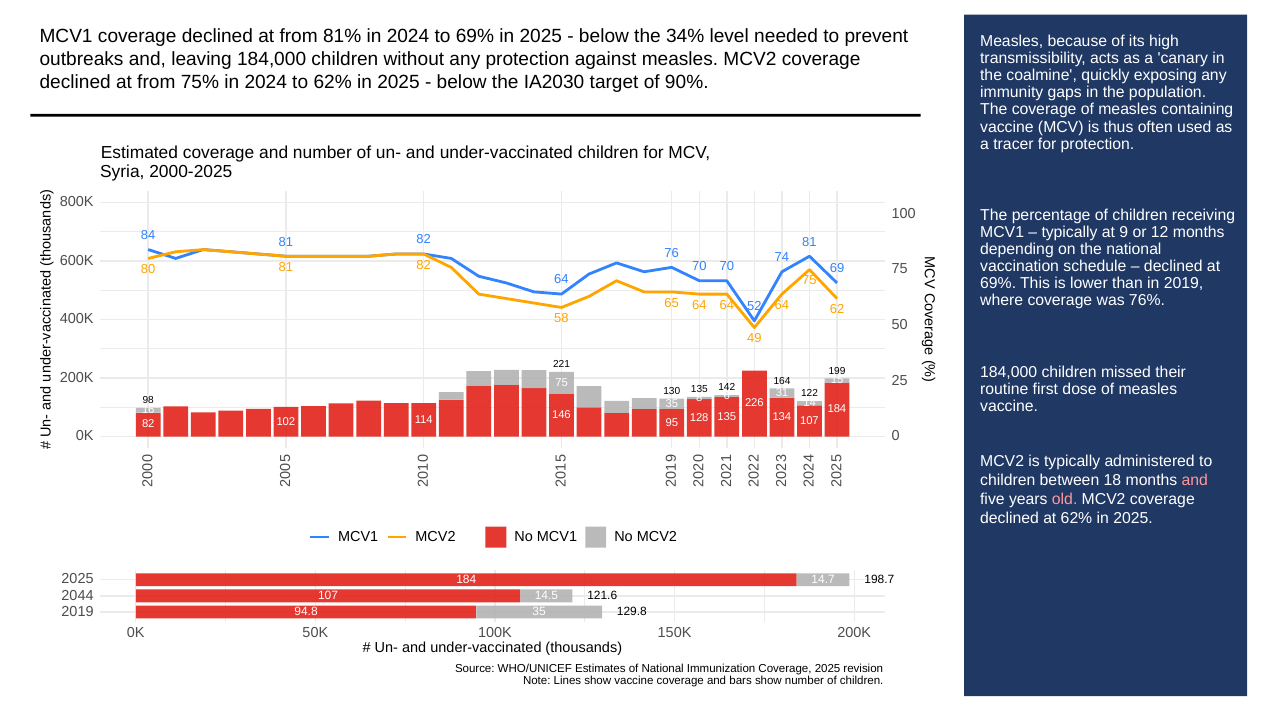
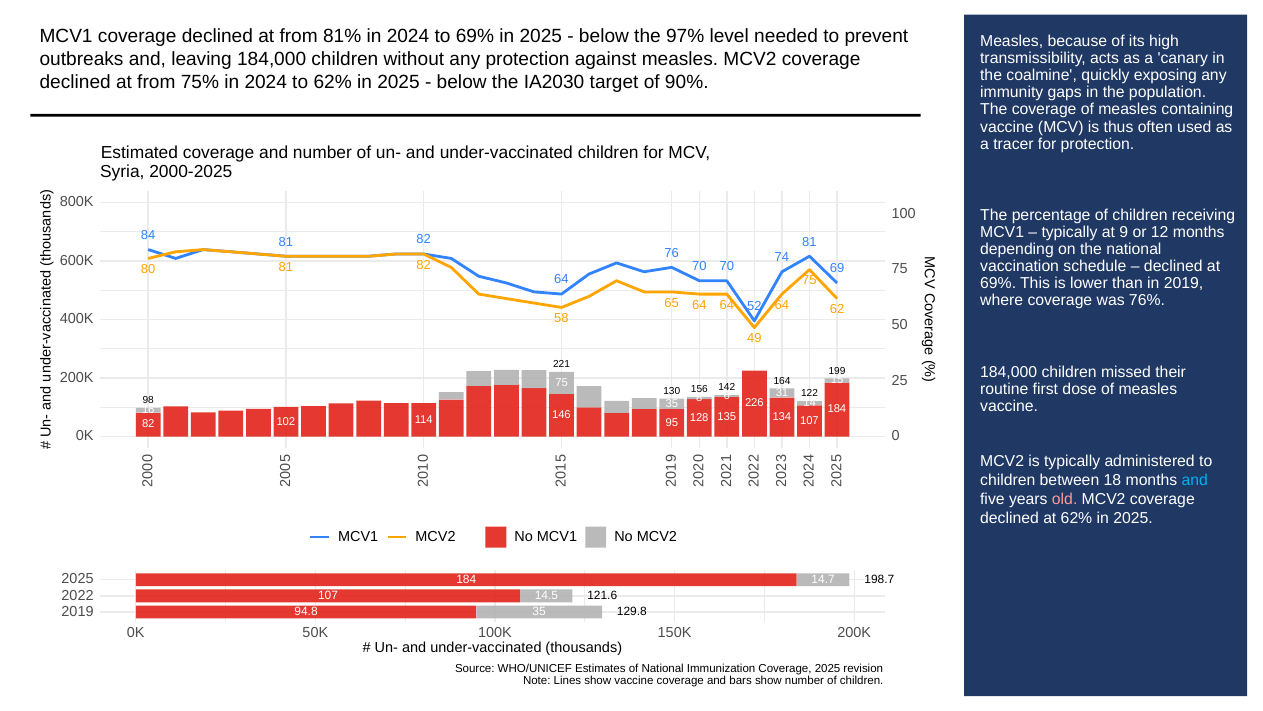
34%: 34% -> 97% (685, 36)
130 135: 135 -> 156 (699, 389)
and colour: pink -> light blue (1195, 480)
2044: 2044 -> 2022 (78, 595)
